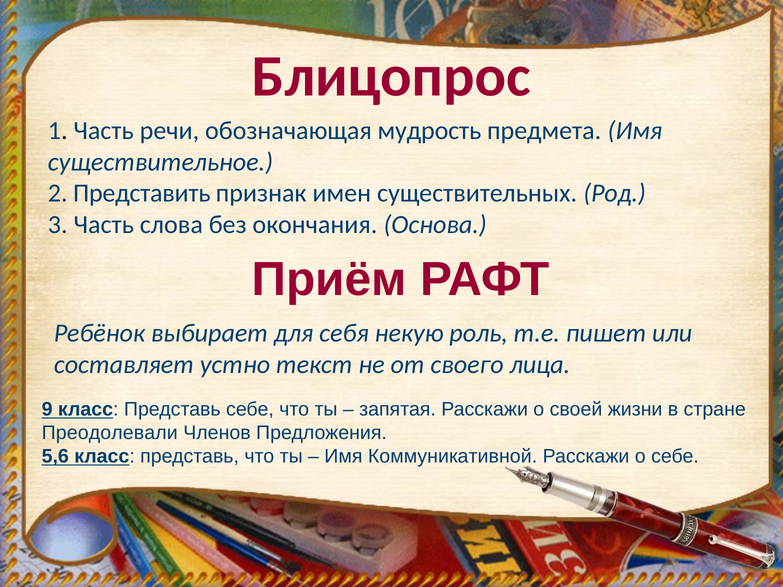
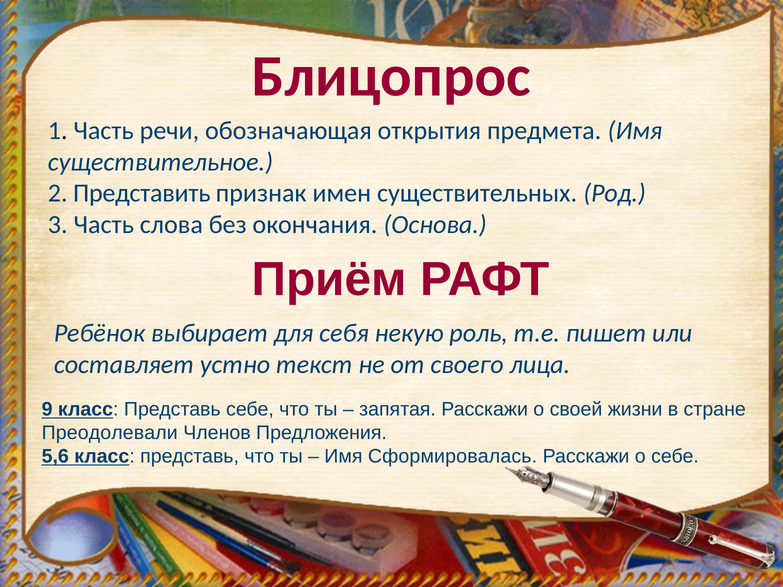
мудрость: мудрость -> открытия (429, 131)
Коммуникативной: Коммуникативной -> Сформировалась (453, 457)
